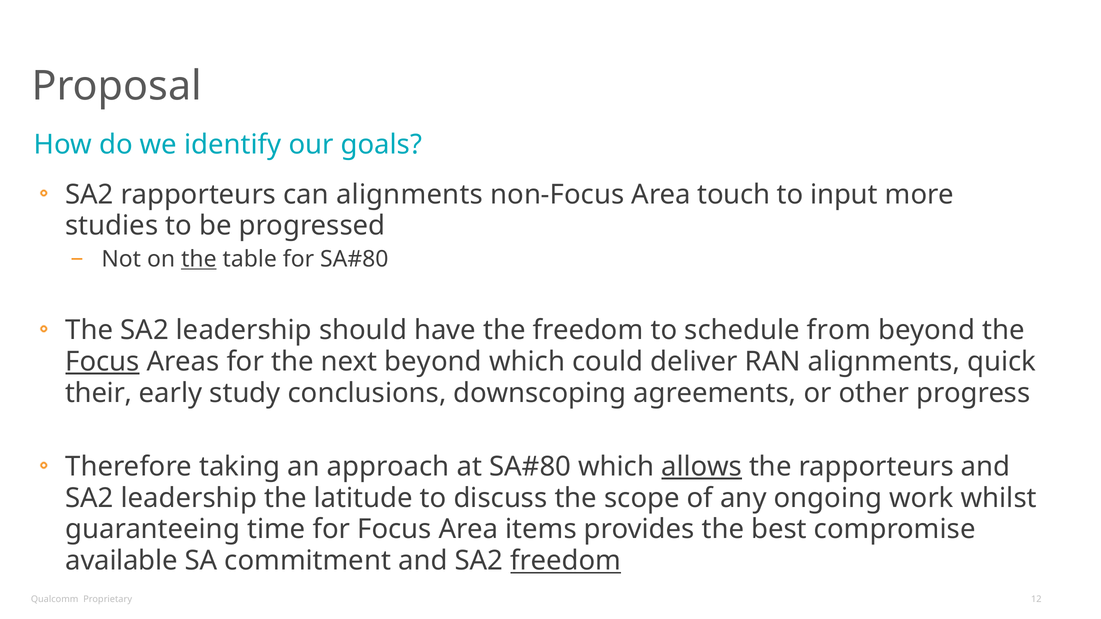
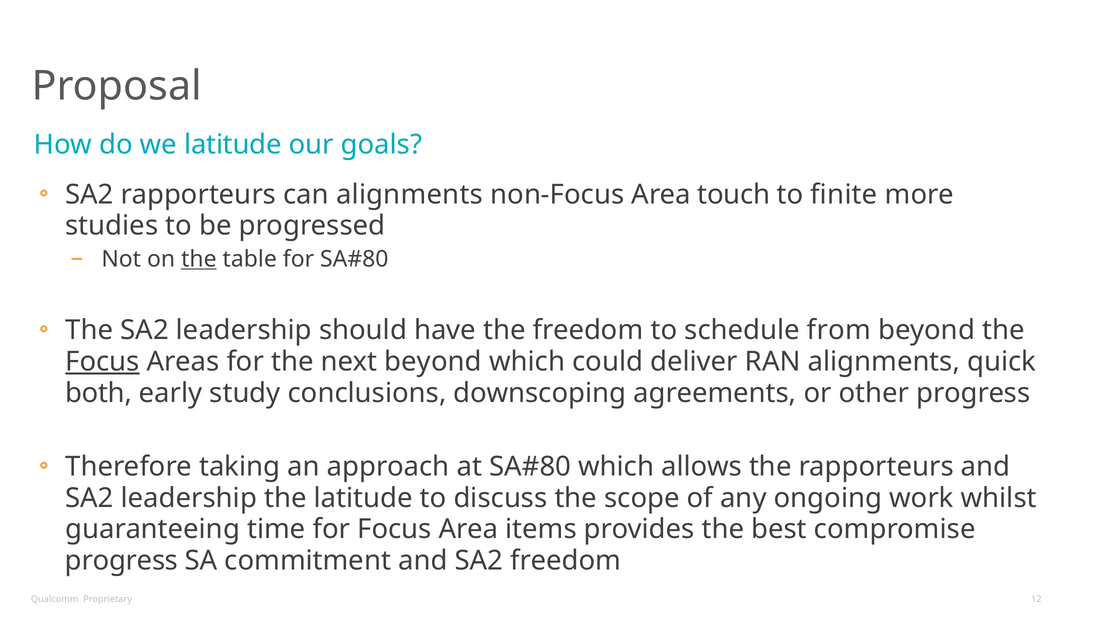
we identify: identify -> latitude (233, 145)
input: input -> finite (844, 195)
their: their -> both (99, 393)
allows underline: present -> none (702, 467)
available: available -> progress (121, 561)
freedom underline: present -> none (566, 561)
